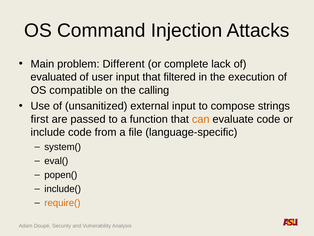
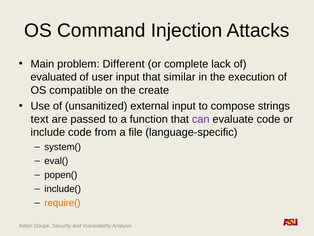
filtered: filtered -> similar (180, 77)
calling: calling -> create (154, 90)
first: first -> text (40, 119)
can colour: orange -> purple (201, 119)
